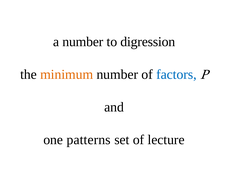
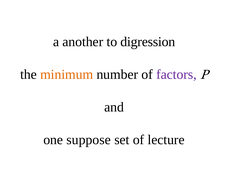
a number: number -> another (83, 42)
factors colour: blue -> purple (176, 74)
patterns: patterns -> suppose (89, 140)
